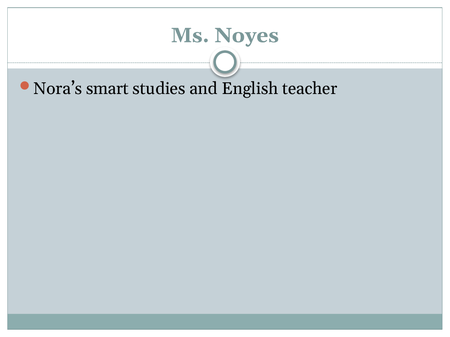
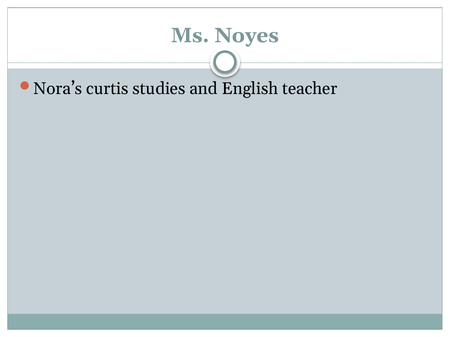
smart: smart -> curtis (107, 89)
